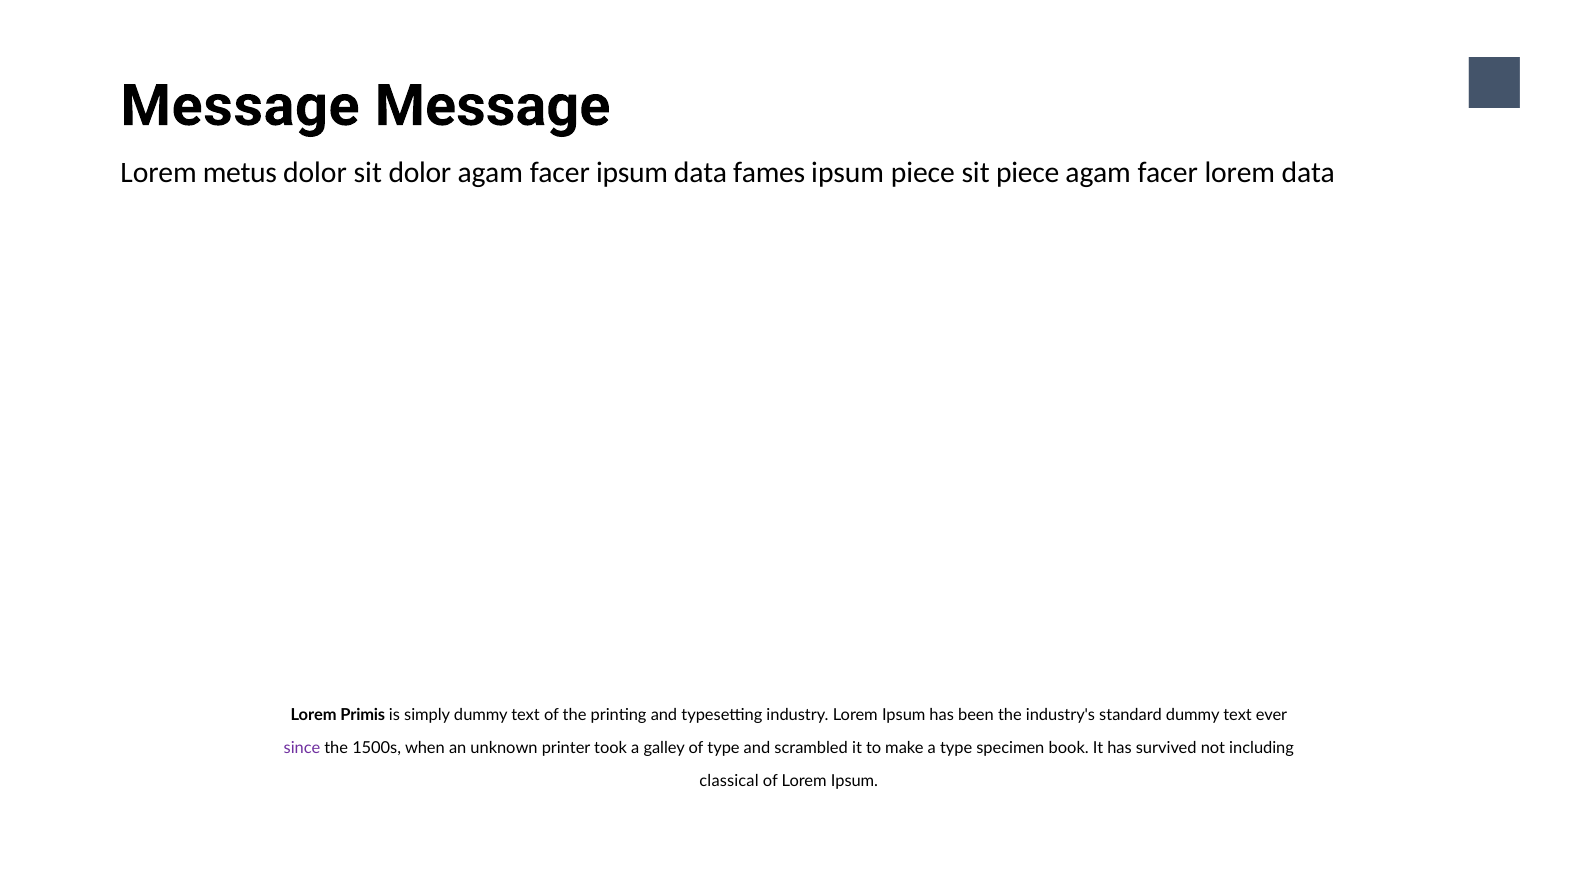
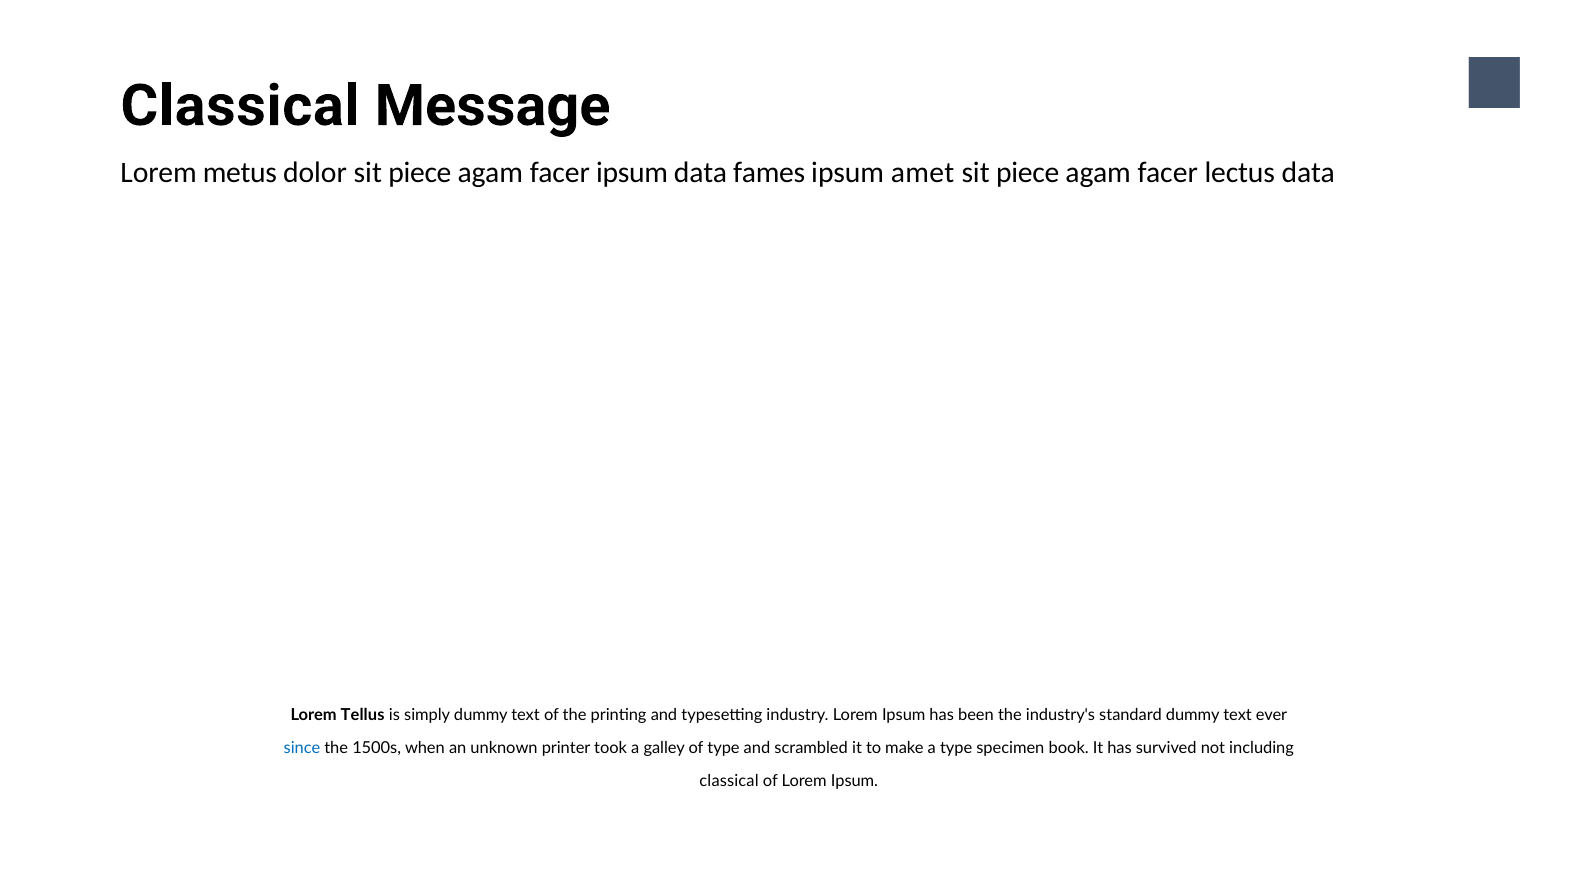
Message: Message -> Classical (240, 106)
dolor sit dolor: dolor -> piece (420, 173)
ipsum piece: piece -> amet (923, 173)
facer lorem: lorem -> lectus (1240, 173)
Primis: Primis -> Tellus (363, 715)
since colour: purple -> blue (302, 748)
